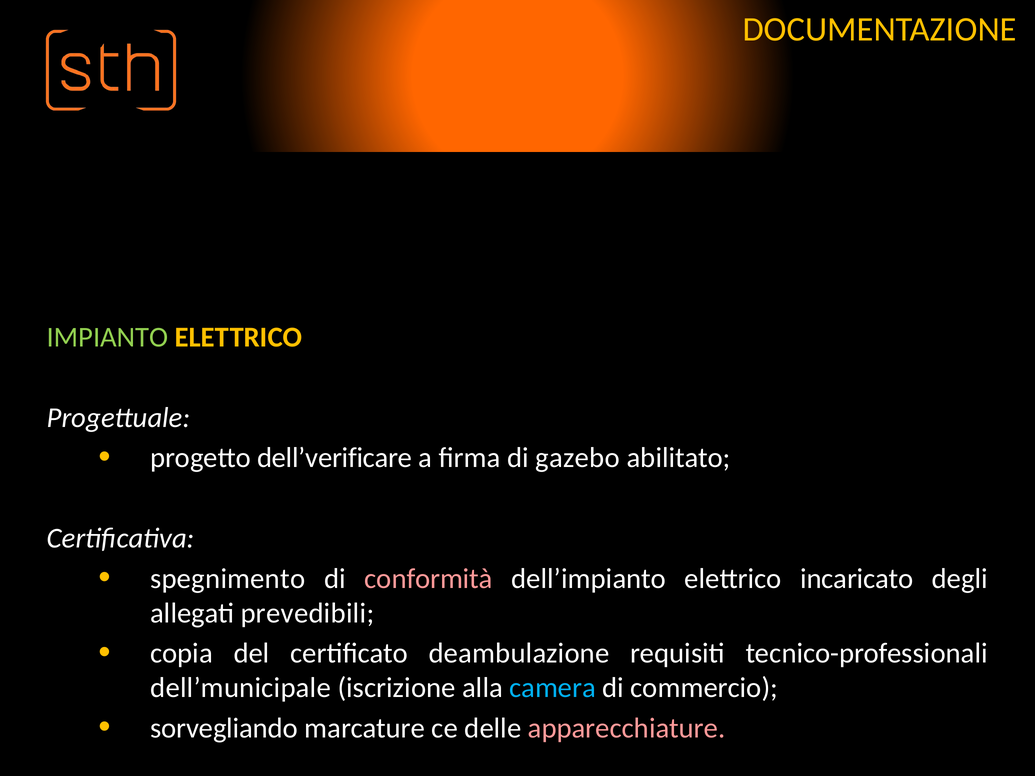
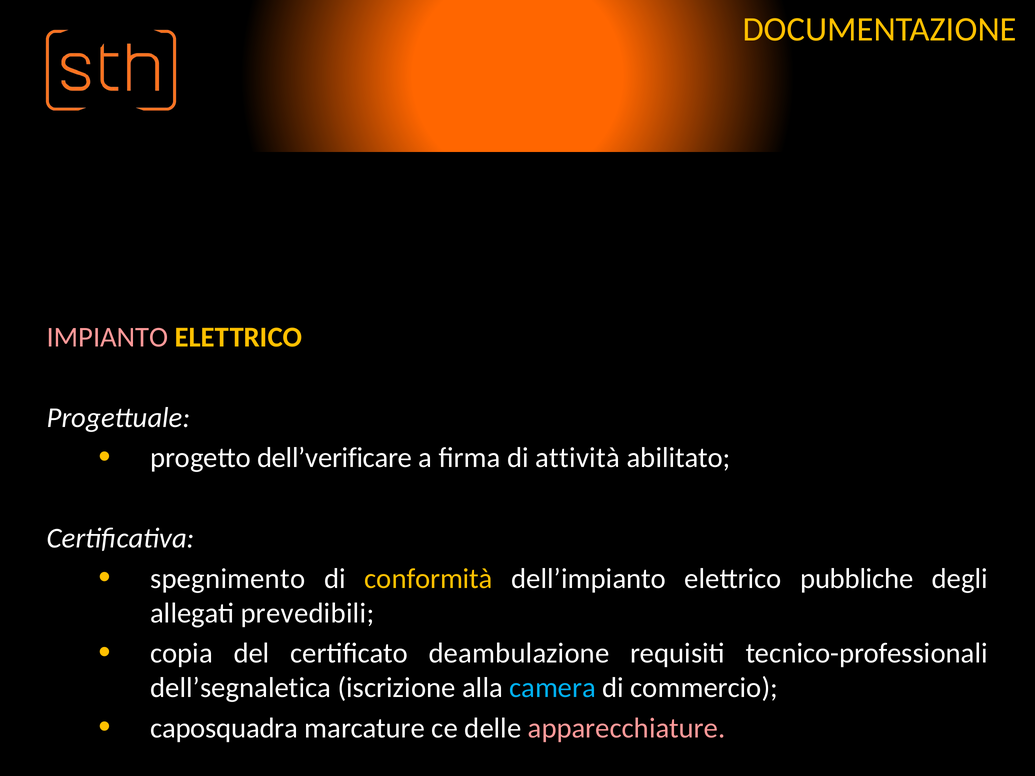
IMPIANTO colour: light green -> pink (108, 337)
gazebo: gazebo -> attività (578, 458)
conformità colour: pink -> yellow (429, 579)
incaricato: incaricato -> pubbliche (857, 579)
dell’municipale: dell’municipale -> dell’segnaletica (241, 688)
sorvegliando: sorvegliando -> caposquadra (224, 728)
